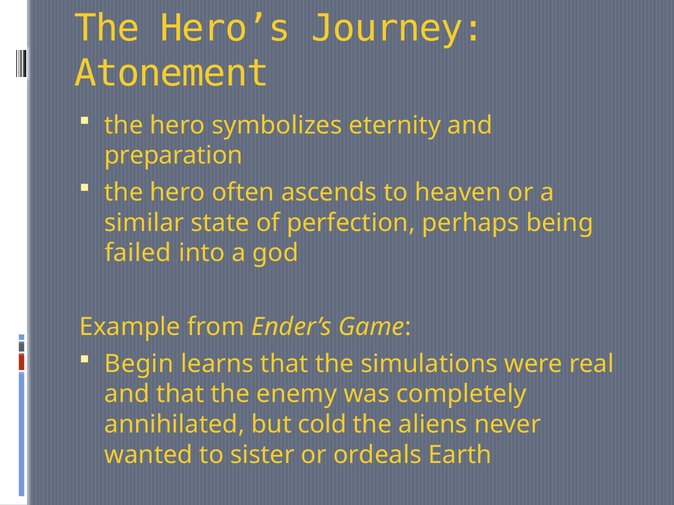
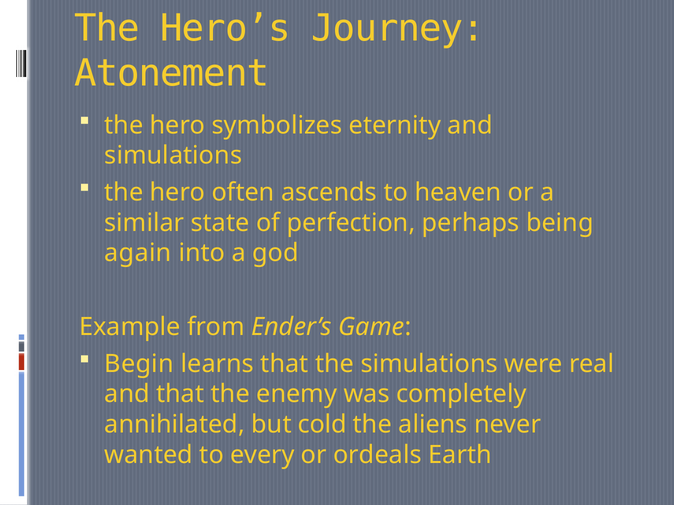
preparation: preparation -> simulations (173, 156)
failed: failed -> again (138, 253)
sister: sister -> every (262, 455)
